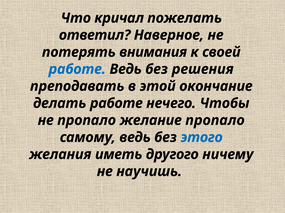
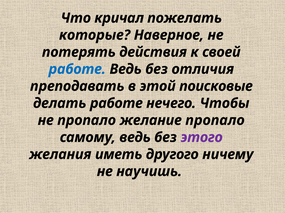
ответил: ответил -> которые (95, 35)
внимания: внимания -> действия (153, 52)
решения: решения -> отличия (203, 69)
окончание: окончание -> поисковые (216, 86)
этого colour: blue -> purple (202, 138)
